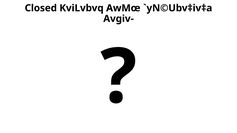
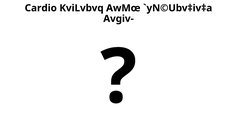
Closed: Closed -> Cardio (41, 8)
